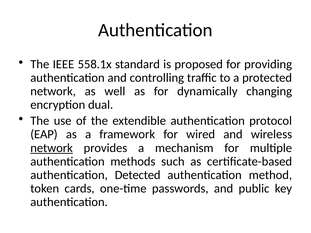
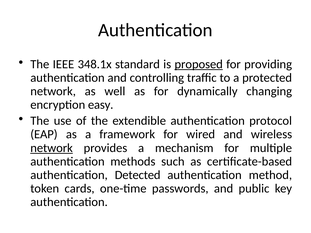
558.1x: 558.1x -> 348.1x (95, 64)
proposed underline: none -> present (199, 64)
dual: dual -> easy (101, 105)
